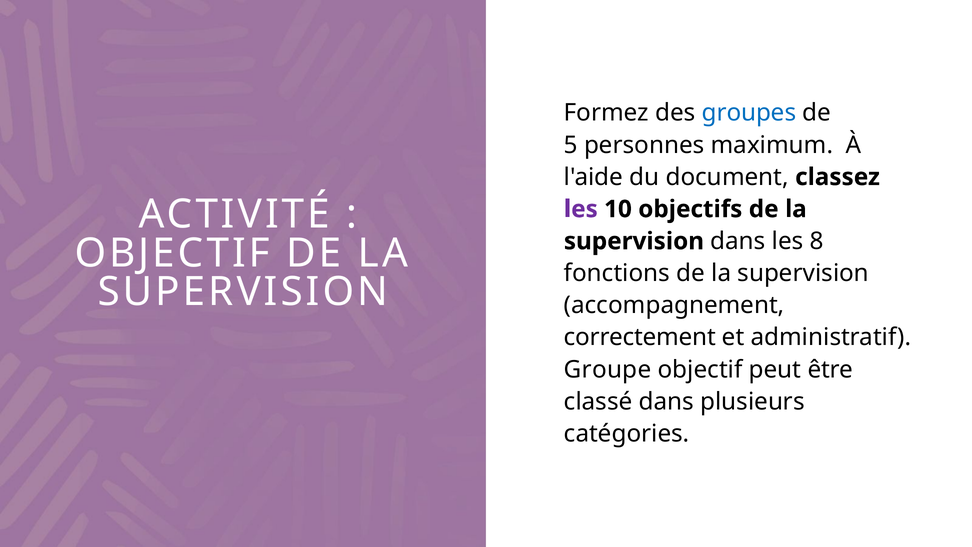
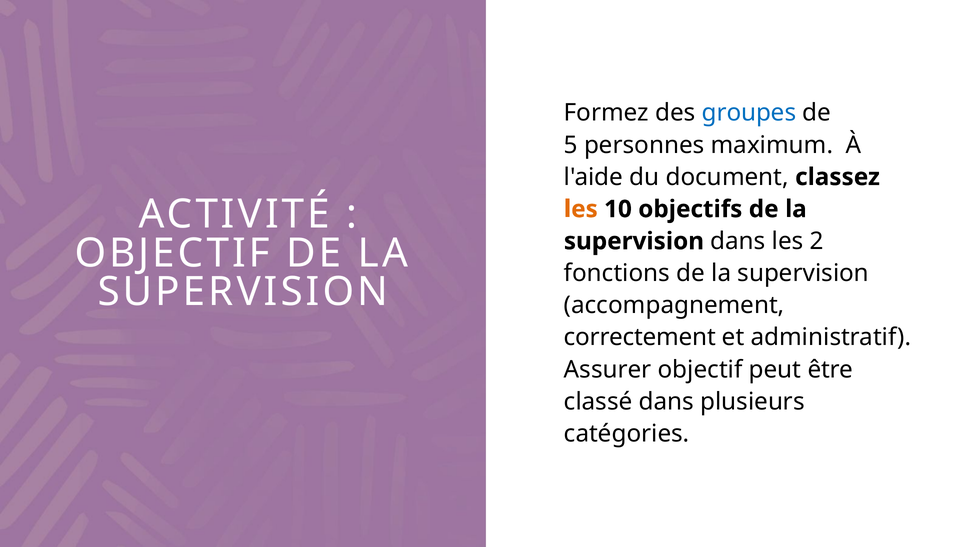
les colour: purple -> orange (581, 209)
8: 8 -> 2 (817, 241)
Groupe: Groupe -> Assurer (608, 369)
